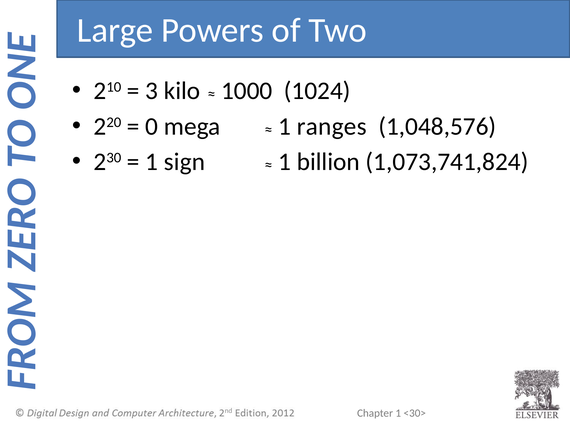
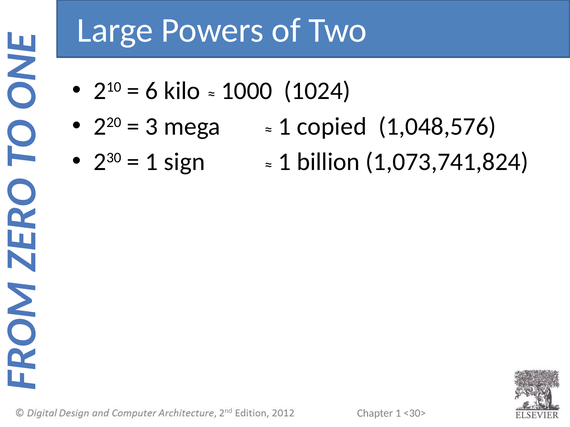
3: 3 -> 6 (152, 91)
0: 0 -> 3 (152, 127)
ranges: ranges -> copied (332, 127)
